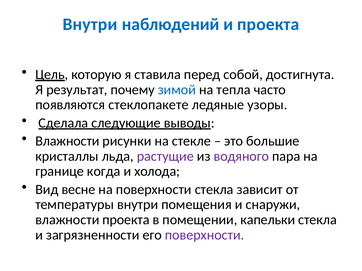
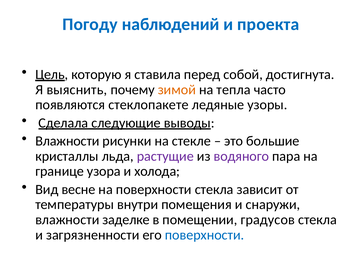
Внутри: Внутри -> Погоду (90, 24)
результат: результат -> выяснить (77, 90)
зимой colour: blue -> orange (177, 90)
когда: когда -> узора (104, 172)
влажности проекта: проекта -> заделке (126, 220)
капельки: капельки -> градусов (268, 220)
поверхности colour: purple -> blue (205, 235)
